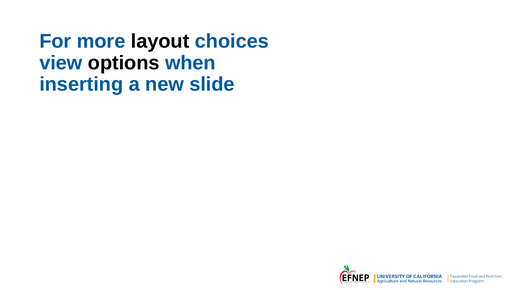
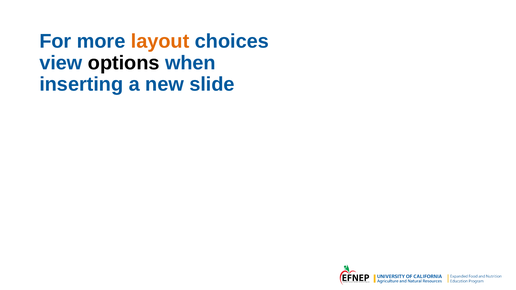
layout colour: black -> orange (160, 41)
